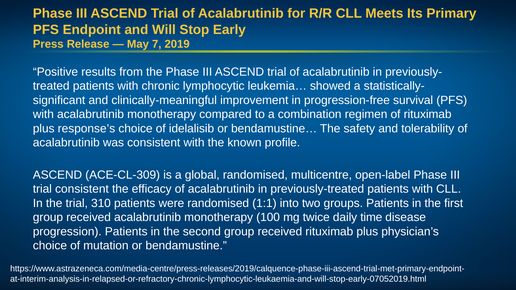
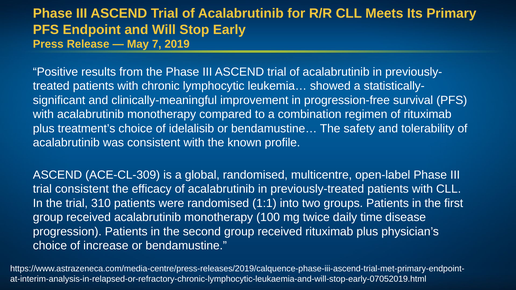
response’s: response’s -> treatment’s (87, 129)
mutation: mutation -> increase (106, 246)
